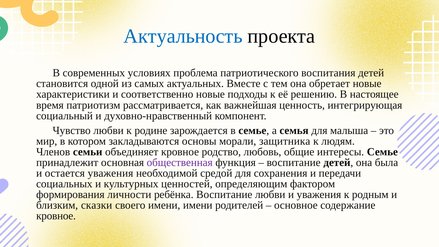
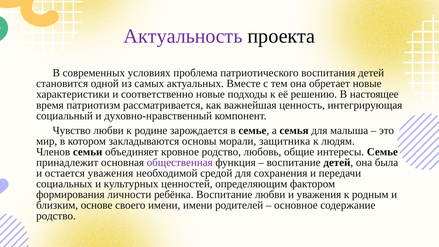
Актуальность colour: blue -> purple (183, 36)
сказки: сказки -> основе (97, 205)
кровное: кровное -> родство (56, 216)
